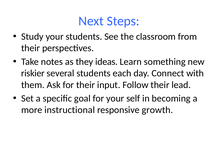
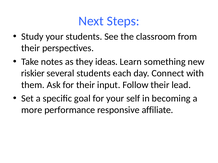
instructional: instructional -> performance (70, 110)
growth: growth -> affiliate (157, 110)
